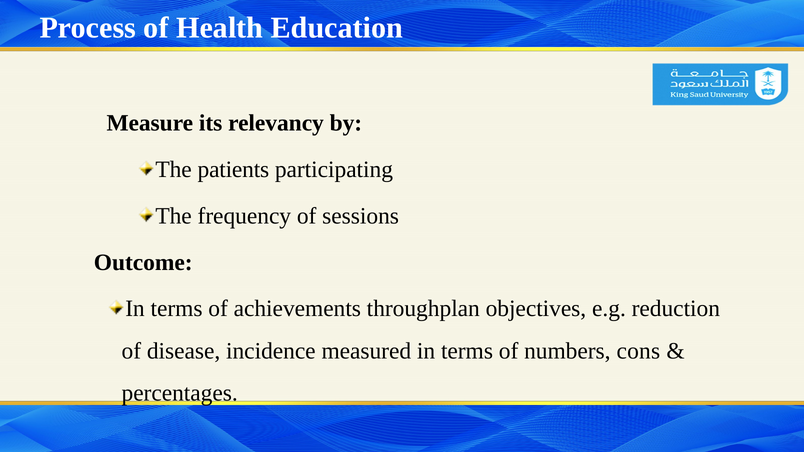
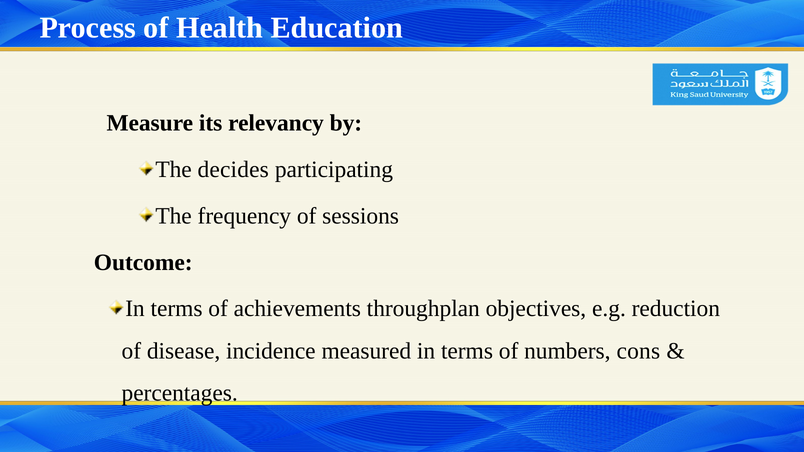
patients: patients -> decides (233, 170)
